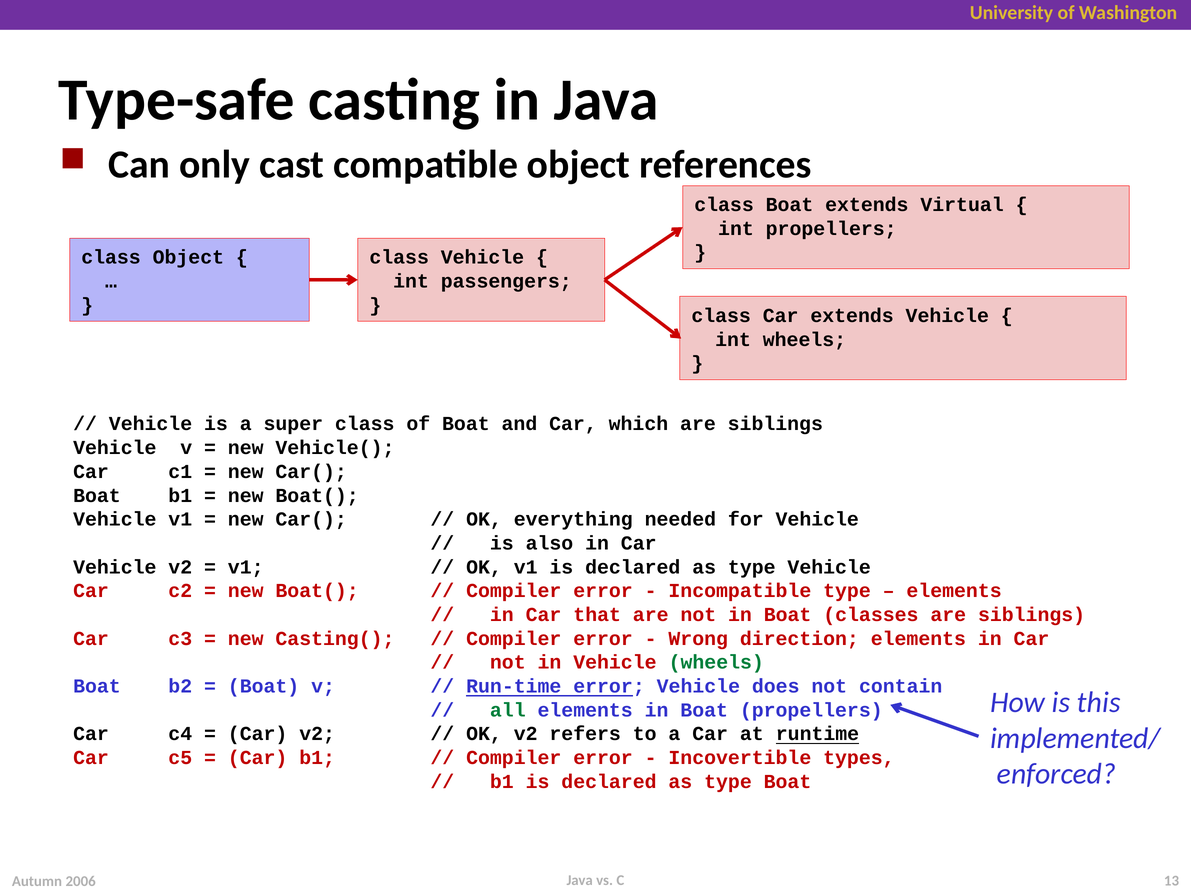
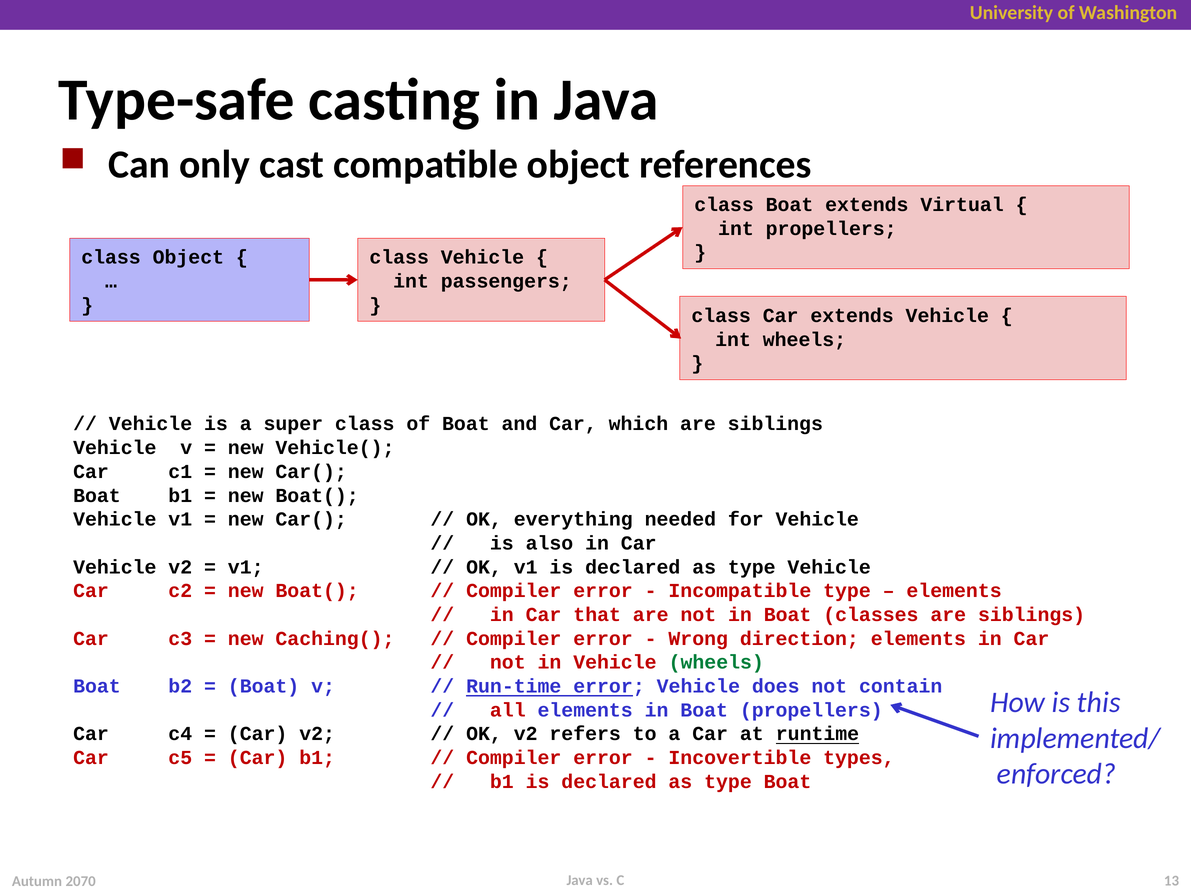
Casting(: Casting( -> Caching( (335, 638)
all colour: green -> red (508, 709)
2006: 2006 -> 2070 (81, 880)
